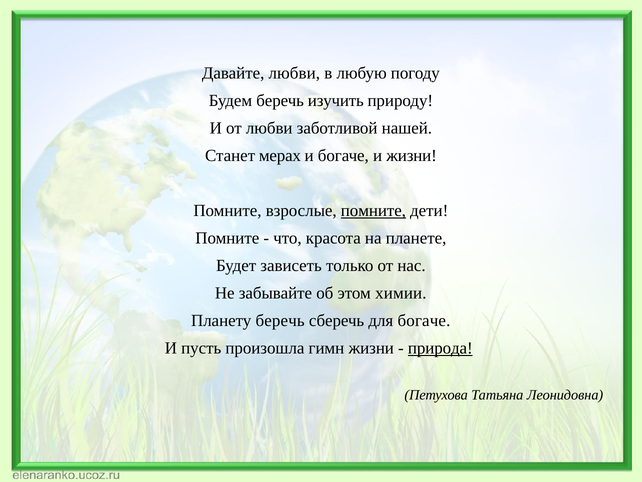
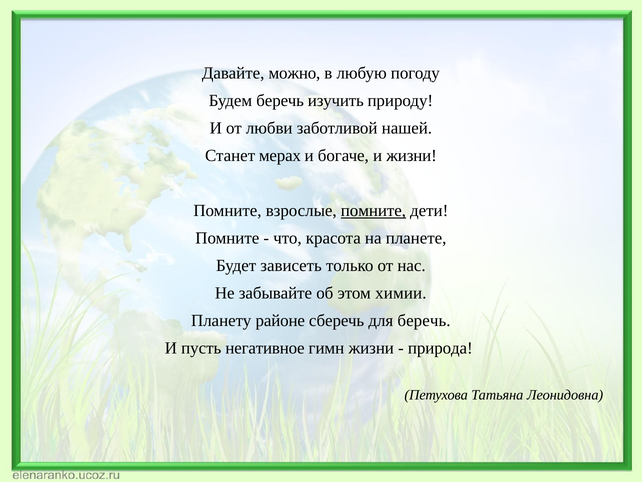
Давайте любви: любви -> можно (294, 73)
Планету беречь: беречь -> районе (280, 320)
для богаче: богаче -> беречь (424, 320)
произошла: произошла -> негативное (265, 348)
природа underline: present -> none (440, 348)
